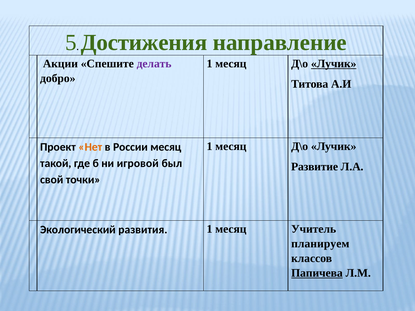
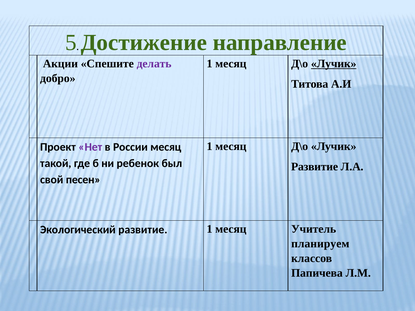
Достижения: Достижения -> Достижение (144, 43)
Нет colour: orange -> purple (90, 147)
игровой: игровой -> ребенок (138, 163)
точки: точки -> песен (83, 180)
Экологический развития: развития -> развитие (143, 230)
Папичева underline: present -> none (317, 273)
